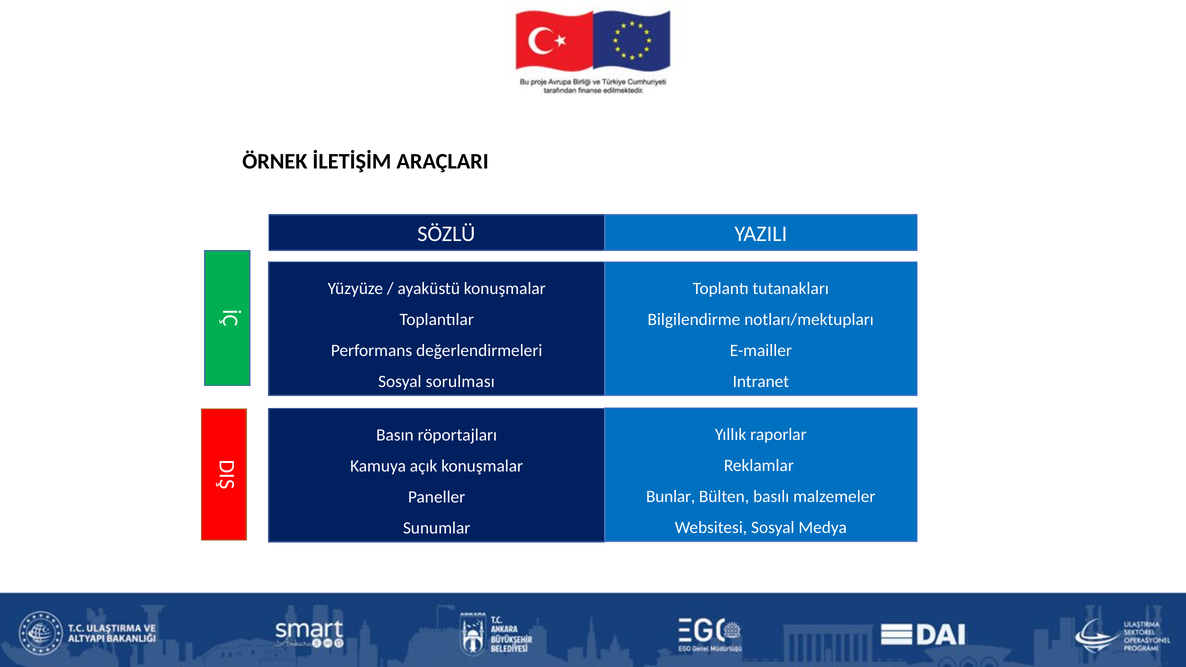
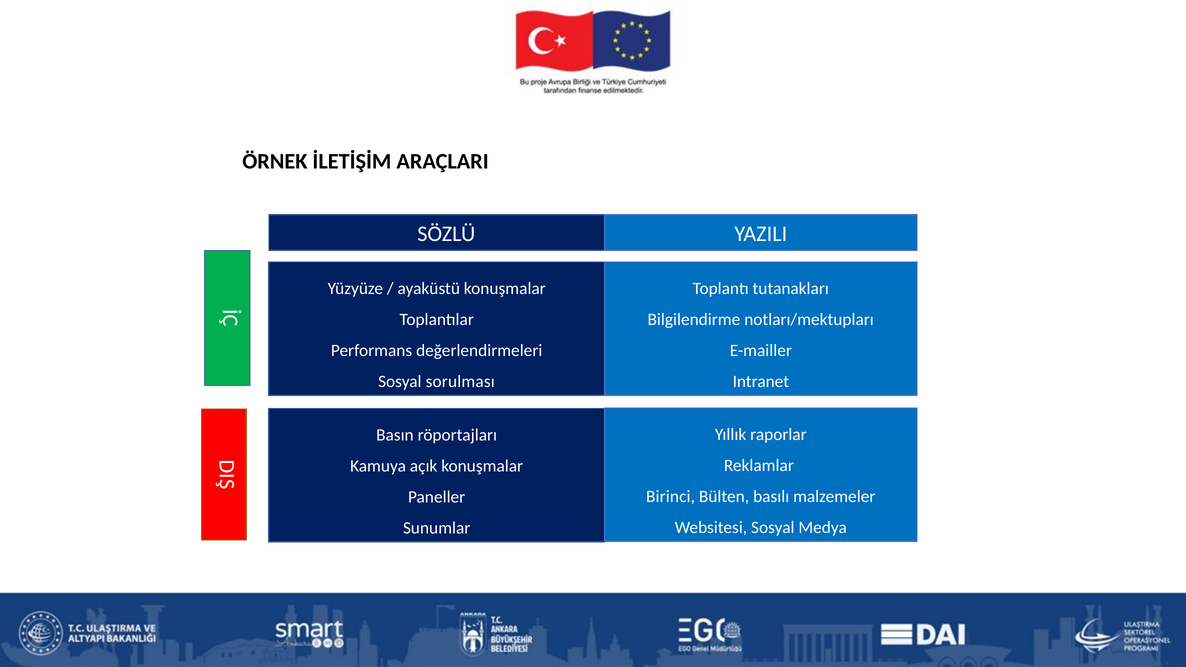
Bunlar: Bunlar -> Birinci (671, 497)
